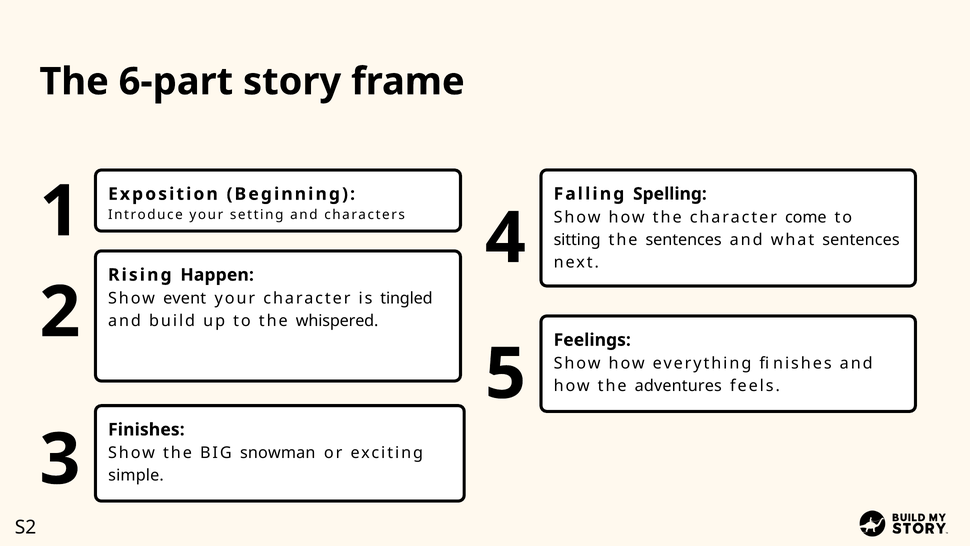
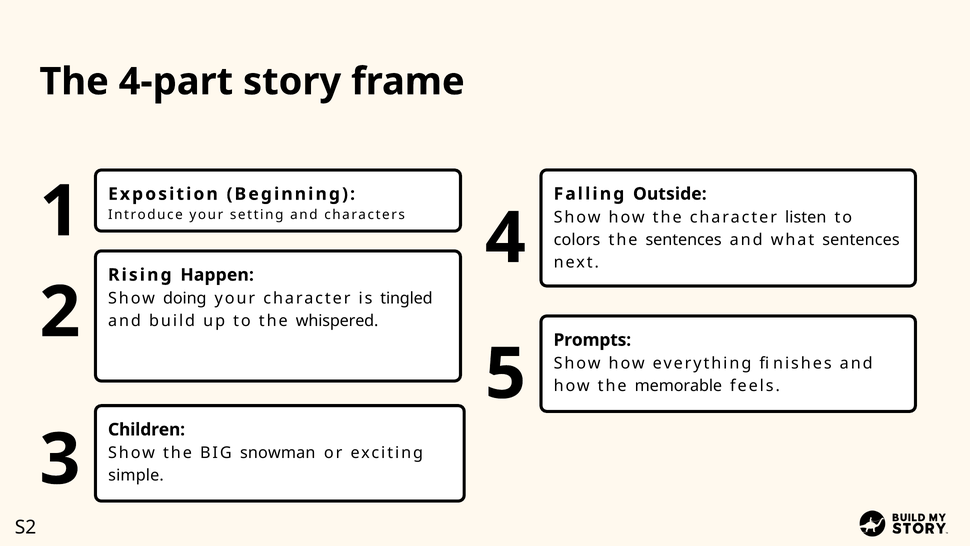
6-part: 6-part -> 4-part (176, 82)
Spelling: Spelling -> Outside (670, 194)
come: come -> listen (806, 217)
sitting: sitting -> colors (577, 240)
event: event -> doing (185, 298)
Feelings: Feelings -> Prompts (592, 340)
adventures: adventures -> memorable (678, 386)
Finishes: Finishes -> Children (147, 429)
